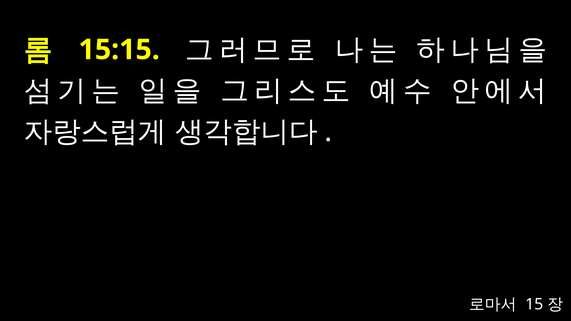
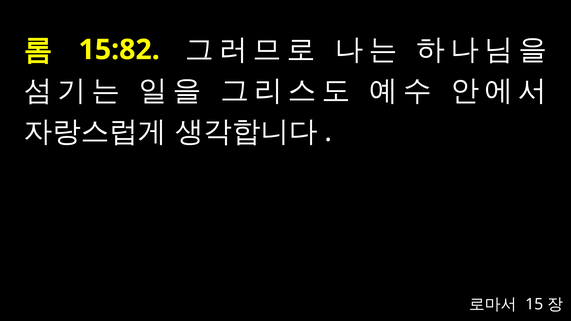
15:15: 15:15 -> 15:82 (119, 50)
